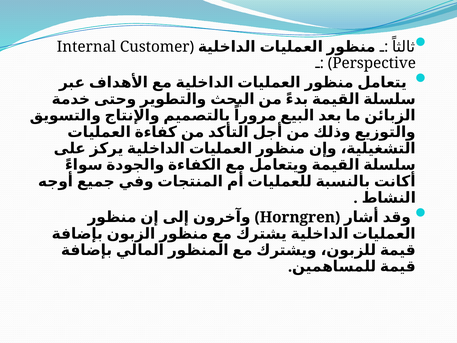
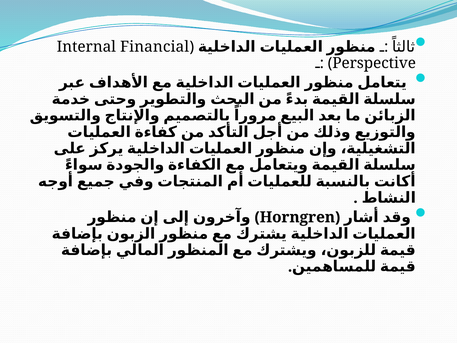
Customer: Customer -> Financial (155, 47)
